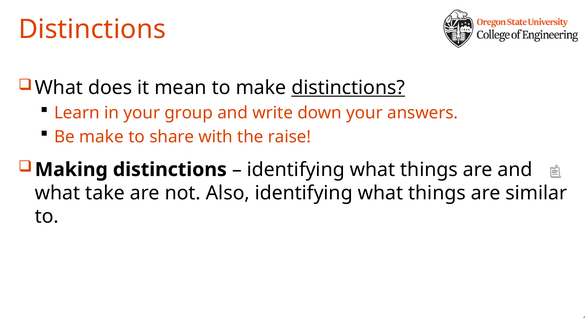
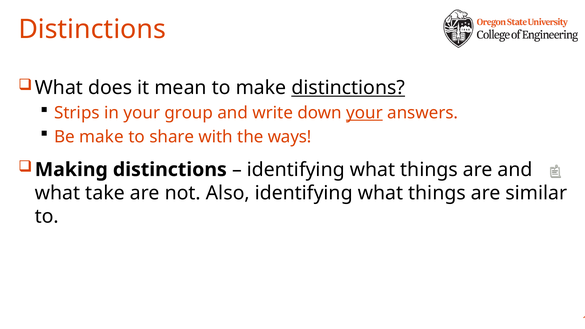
Learn: Learn -> Strips (77, 113)
your underline: none -> present (364, 113)
raise: raise -> ways (290, 137)
